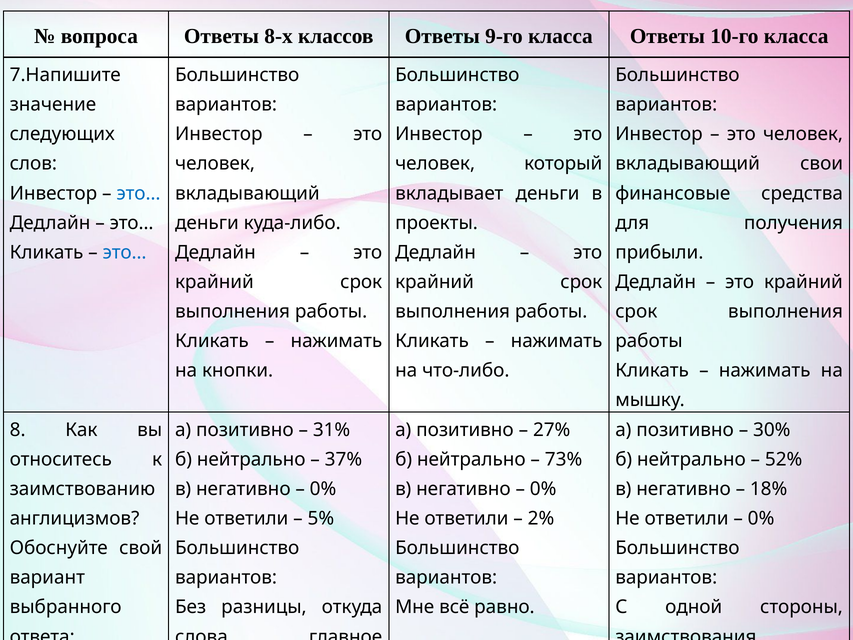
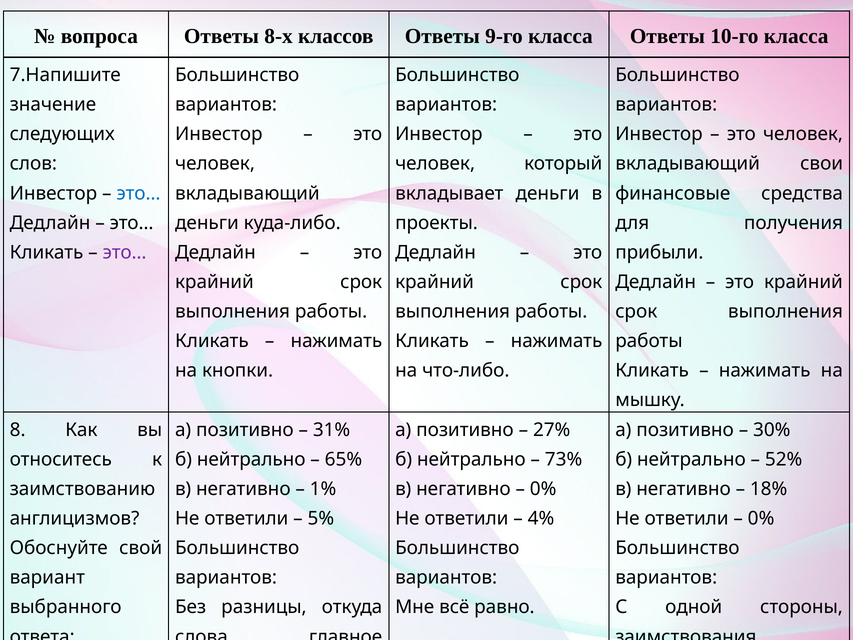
это… colour: blue -> purple (125, 252)
37%: 37% -> 65% (343, 459)
0%: 0% -> 1% (323, 489)
2%: 2% -> 4% (541, 518)
